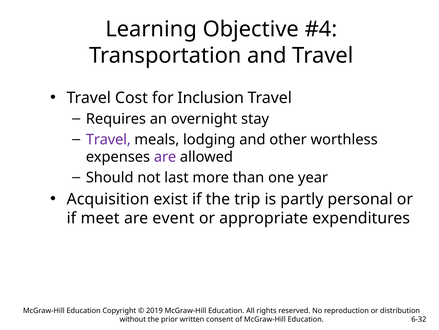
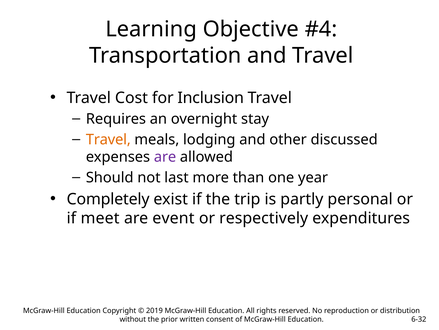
Travel colour: purple -> orange (108, 139)
worthless: worthless -> discussed (344, 139)
Acquisition: Acquisition -> Completely (108, 199)
appropriate: appropriate -> respectively (264, 218)
